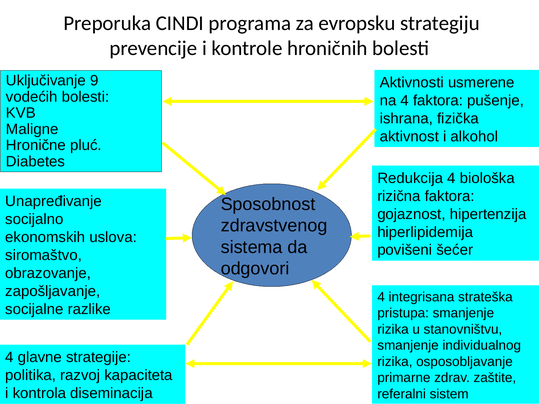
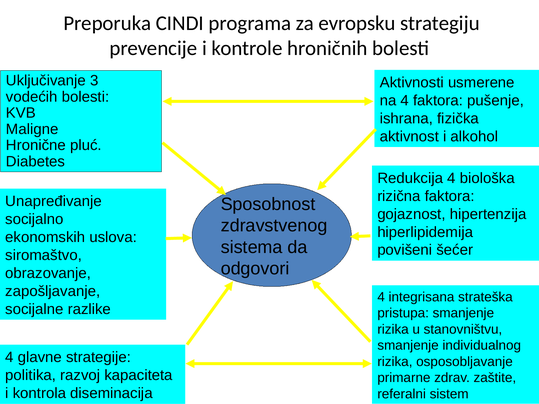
9: 9 -> 3 (94, 81)
